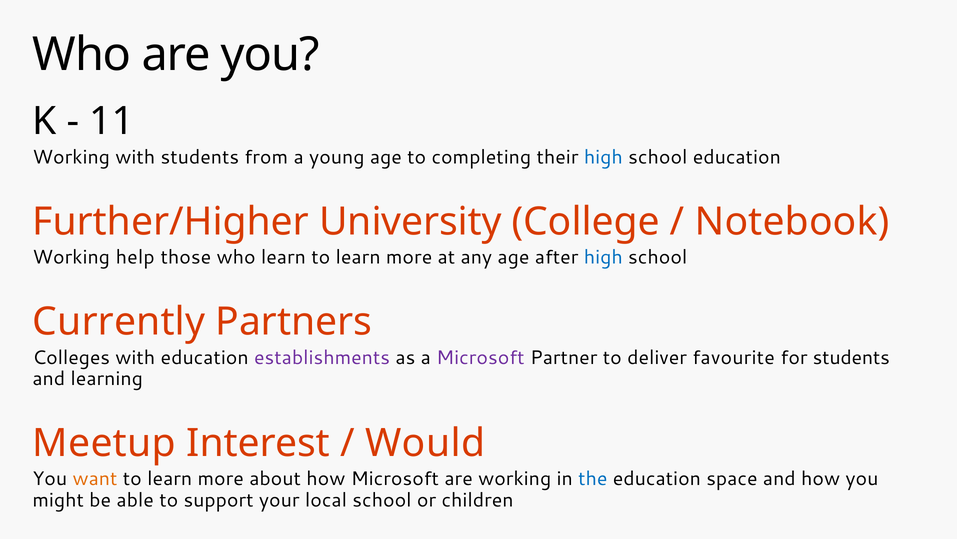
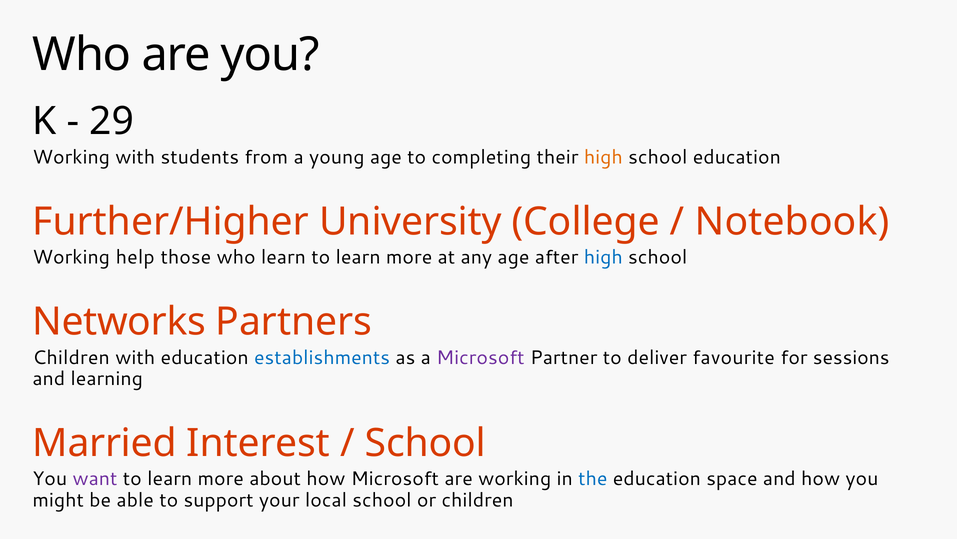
11: 11 -> 29 (112, 121)
high colour: blue -> orange (603, 157)
Currently: Currently -> Networks (119, 321)
Colleges: Colleges -> Children (71, 357)
establishments colour: purple -> blue (322, 357)
for students: students -> sessions (851, 357)
Meetup: Meetup -> Married (104, 443)
Would: Would -> School (425, 443)
want colour: orange -> purple (95, 478)
